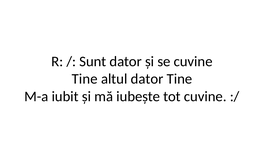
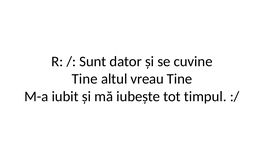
altul dator: dator -> vreau (147, 79)
tot cuvine: cuvine -> timpul (205, 97)
